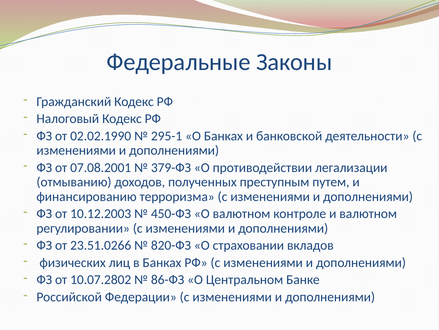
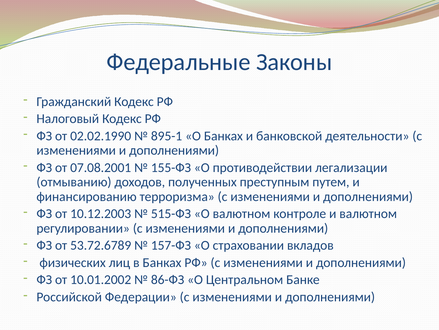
295-1: 295-1 -> 895-1 (167, 136)
379-ФЗ: 379-ФЗ -> 155-ФЗ (171, 167)
450-ФЗ: 450-ФЗ -> 515-ФЗ (171, 213)
23.51.0266: 23.51.0266 -> 53.72.6789 (101, 245)
820-ФЗ: 820-ФЗ -> 157-ФЗ (171, 245)
10.07.2802: 10.07.2802 -> 10.01.2002 (101, 279)
